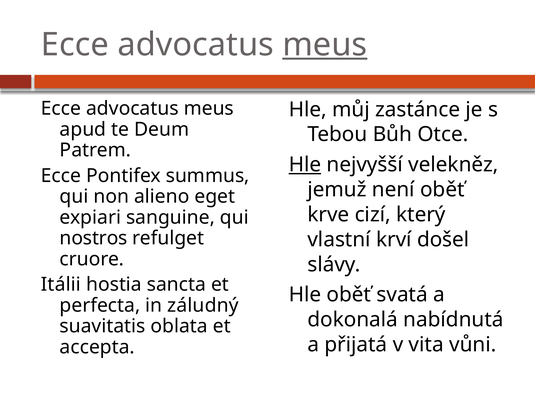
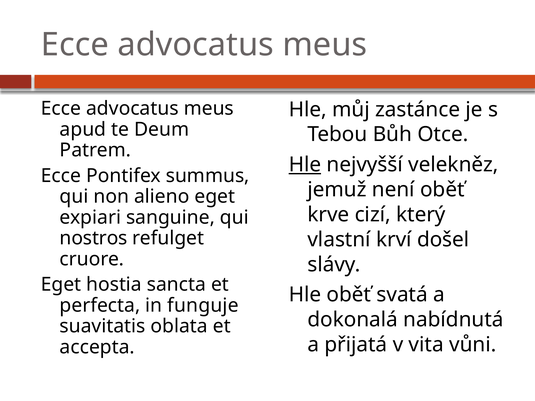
meus underline: present -> none (325, 45)
Itálii: Itálii -> Eget (61, 285)
záludný: záludný -> funguje (203, 306)
